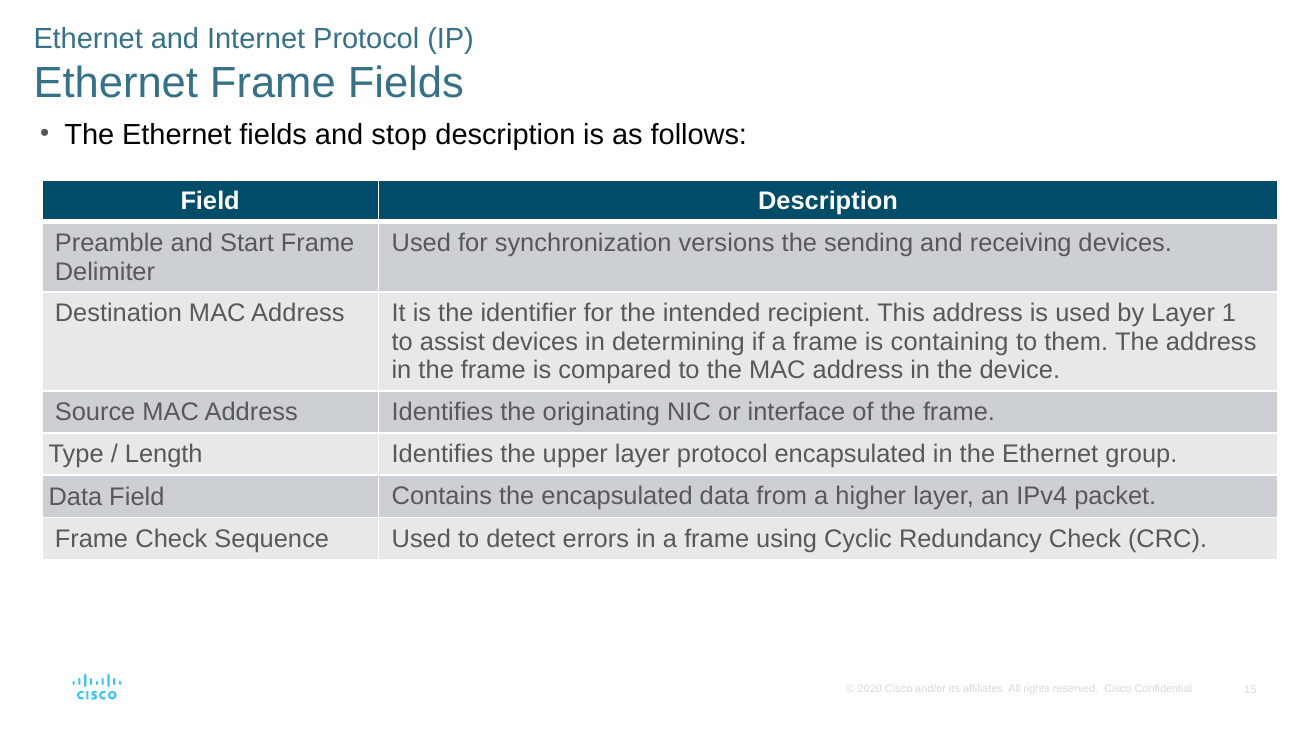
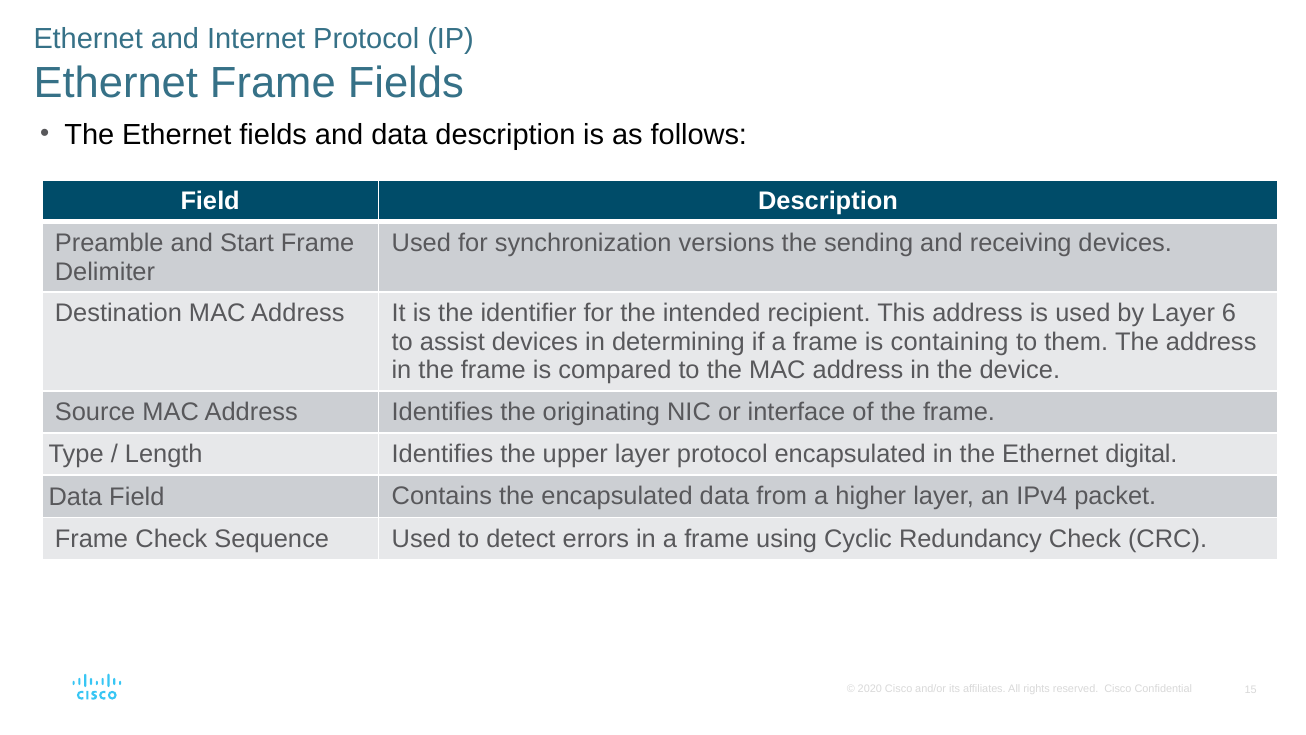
and stop: stop -> data (399, 135)
1: 1 -> 6 (1229, 313)
group: group -> digital (1141, 454)
